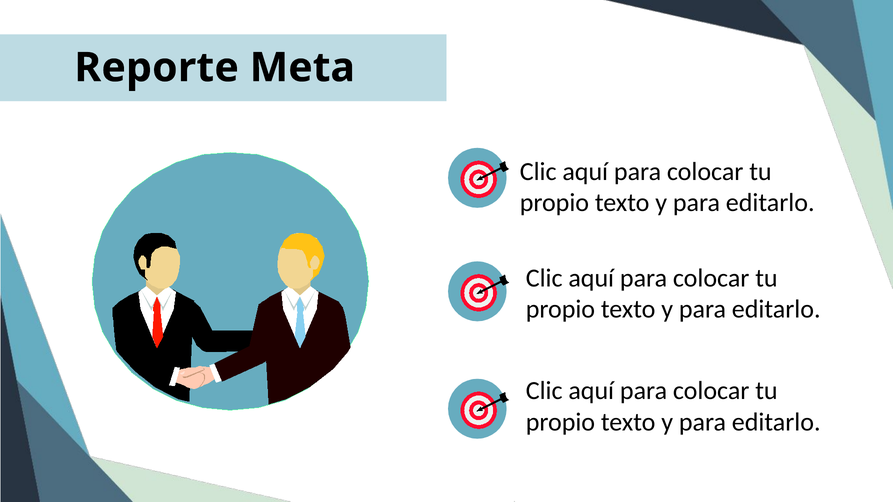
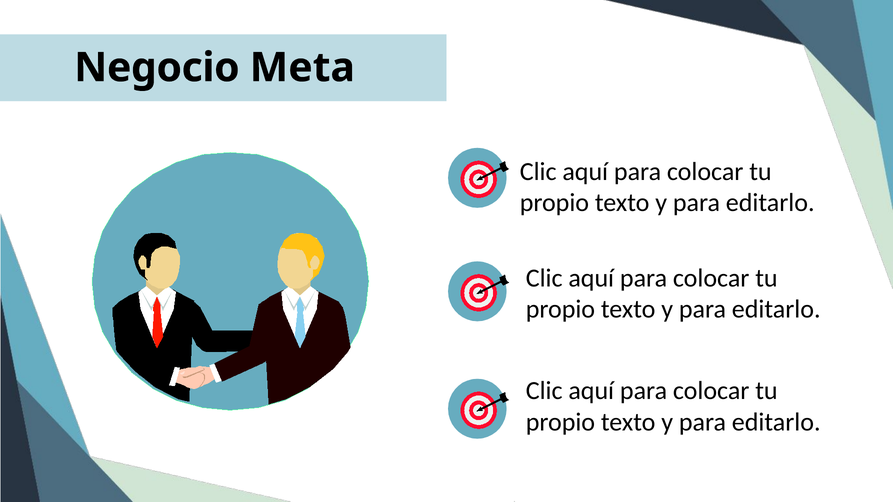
Reporte: Reporte -> Negocio (157, 68)
